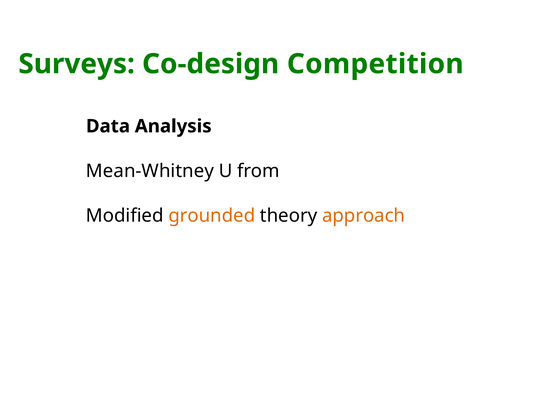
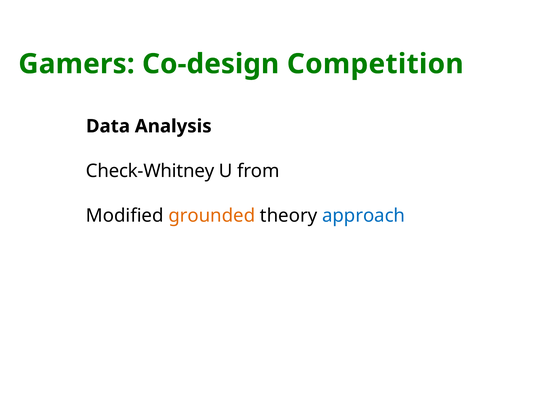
Surveys: Surveys -> Gamers (77, 64)
Mean-Whitney: Mean-Whitney -> Check-Whitney (150, 171)
approach colour: orange -> blue (364, 216)
